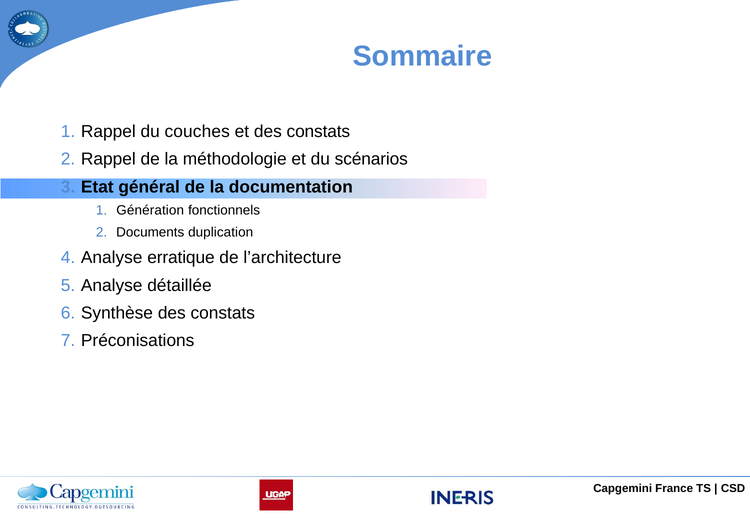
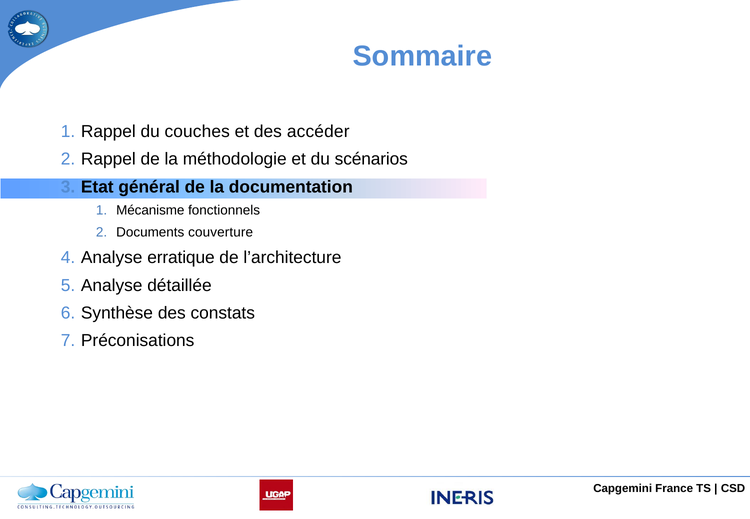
et des constats: constats -> accéder (318, 132)
Génération: Génération -> Mécanisme (150, 211)
duplication: duplication -> couverture (221, 232)
